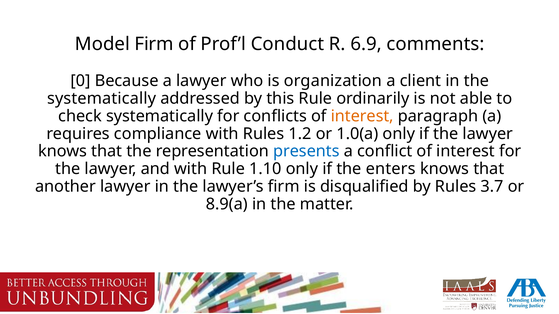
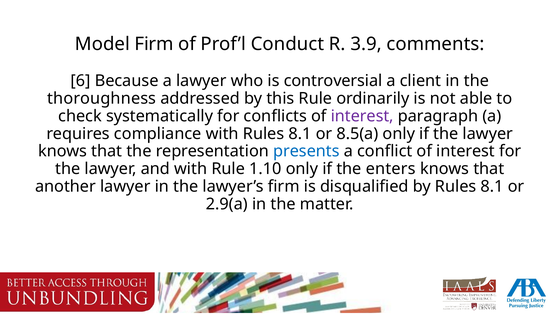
6.9: 6.9 -> 3.9 (366, 44)
0: 0 -> 6 (81, 81)
organization: organization -> controversial (333, 81)
systematically: systematically -> thoroughness (102, 99)
interest colour: orange -> purple (362, 116)
with Rules 1.2: 1.2 -> 8.1 (300, 134)
1.0(a: 1.0(a -> 8.5(a (357, 134)
by Rules 3.7: 3.7 -> 8.1 (492, 187)
8.9(a: 8.9(a -> 2.9(a (227, 204)
